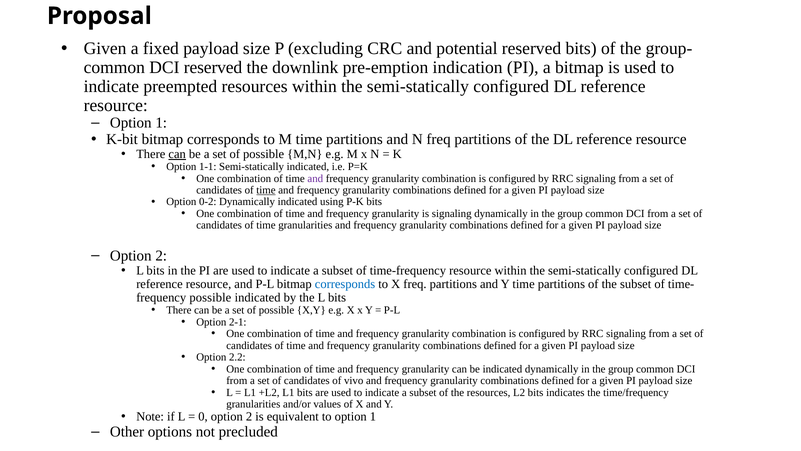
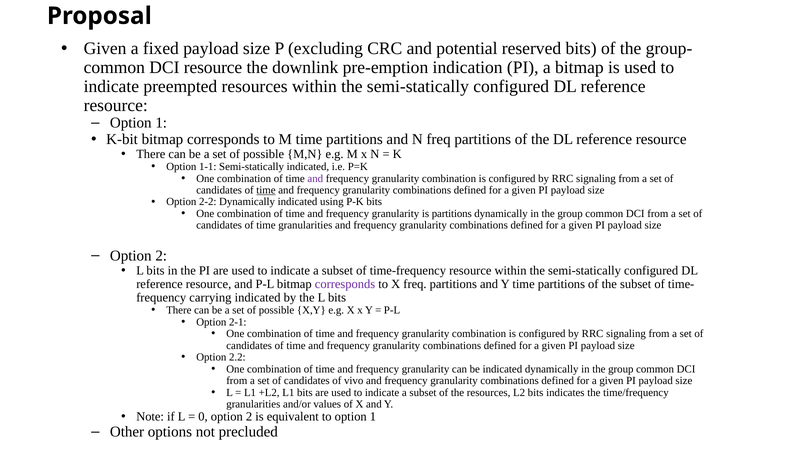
DCI reserved: reserved -> resource (213, 67)
can underline: present -> none (177, 154)
0-2: 0-2 -> 2-2 (208, 202)
is signaling: signaling -> partitions (452, 213)
corresponds colour: blue -> purple (345, 284)
frequency possible: possible -> carrying (210, 297)
